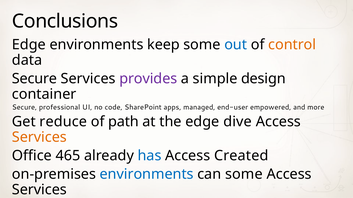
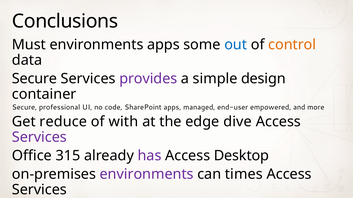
Edge: Edge -> Must (29, 45)
environments keep: keep -> apps (163, 45)
path: path -> with (123, 122)
Services colour: orange -> purple (39, 138)
465: 465 -> 315 (68, 156)
has colour: blue -> purple (150, 156)
Created: Created -> Desktop (241, 156)
environments colour: blue -> purple (147, 174)
can some: some -> times (244, 174)
